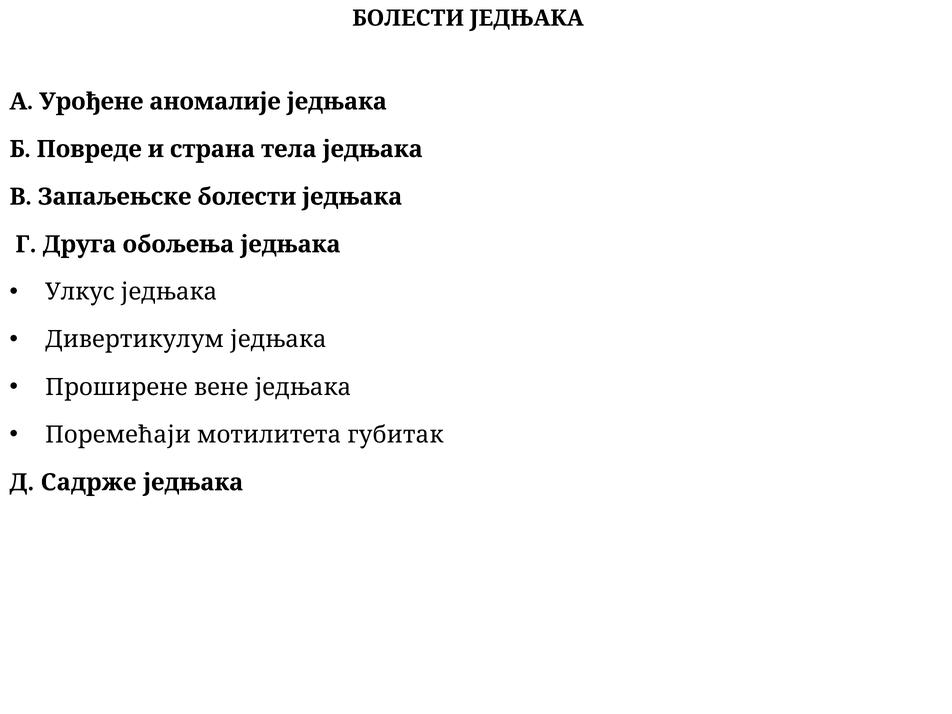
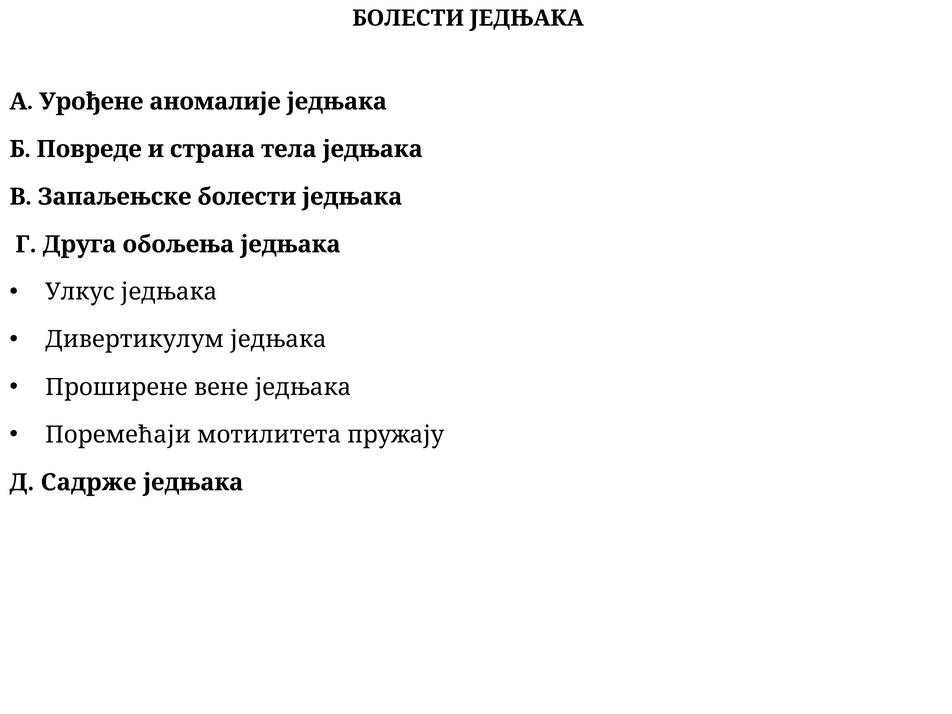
губитак: губитак -> пружају (396, 435)
